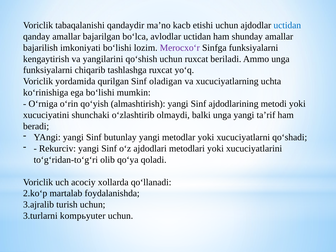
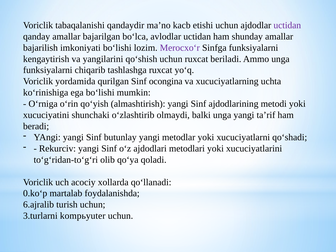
uctidan colour: blue -> purple (287, 25)
oladigan: oladigan -> ocongina (166, 81)
2.ko‘p: 2.ko‘p -> 0.ko‘p (35, 193)
3.ajralib: 3.ajralib -> 6.ajralib (39, 205)
